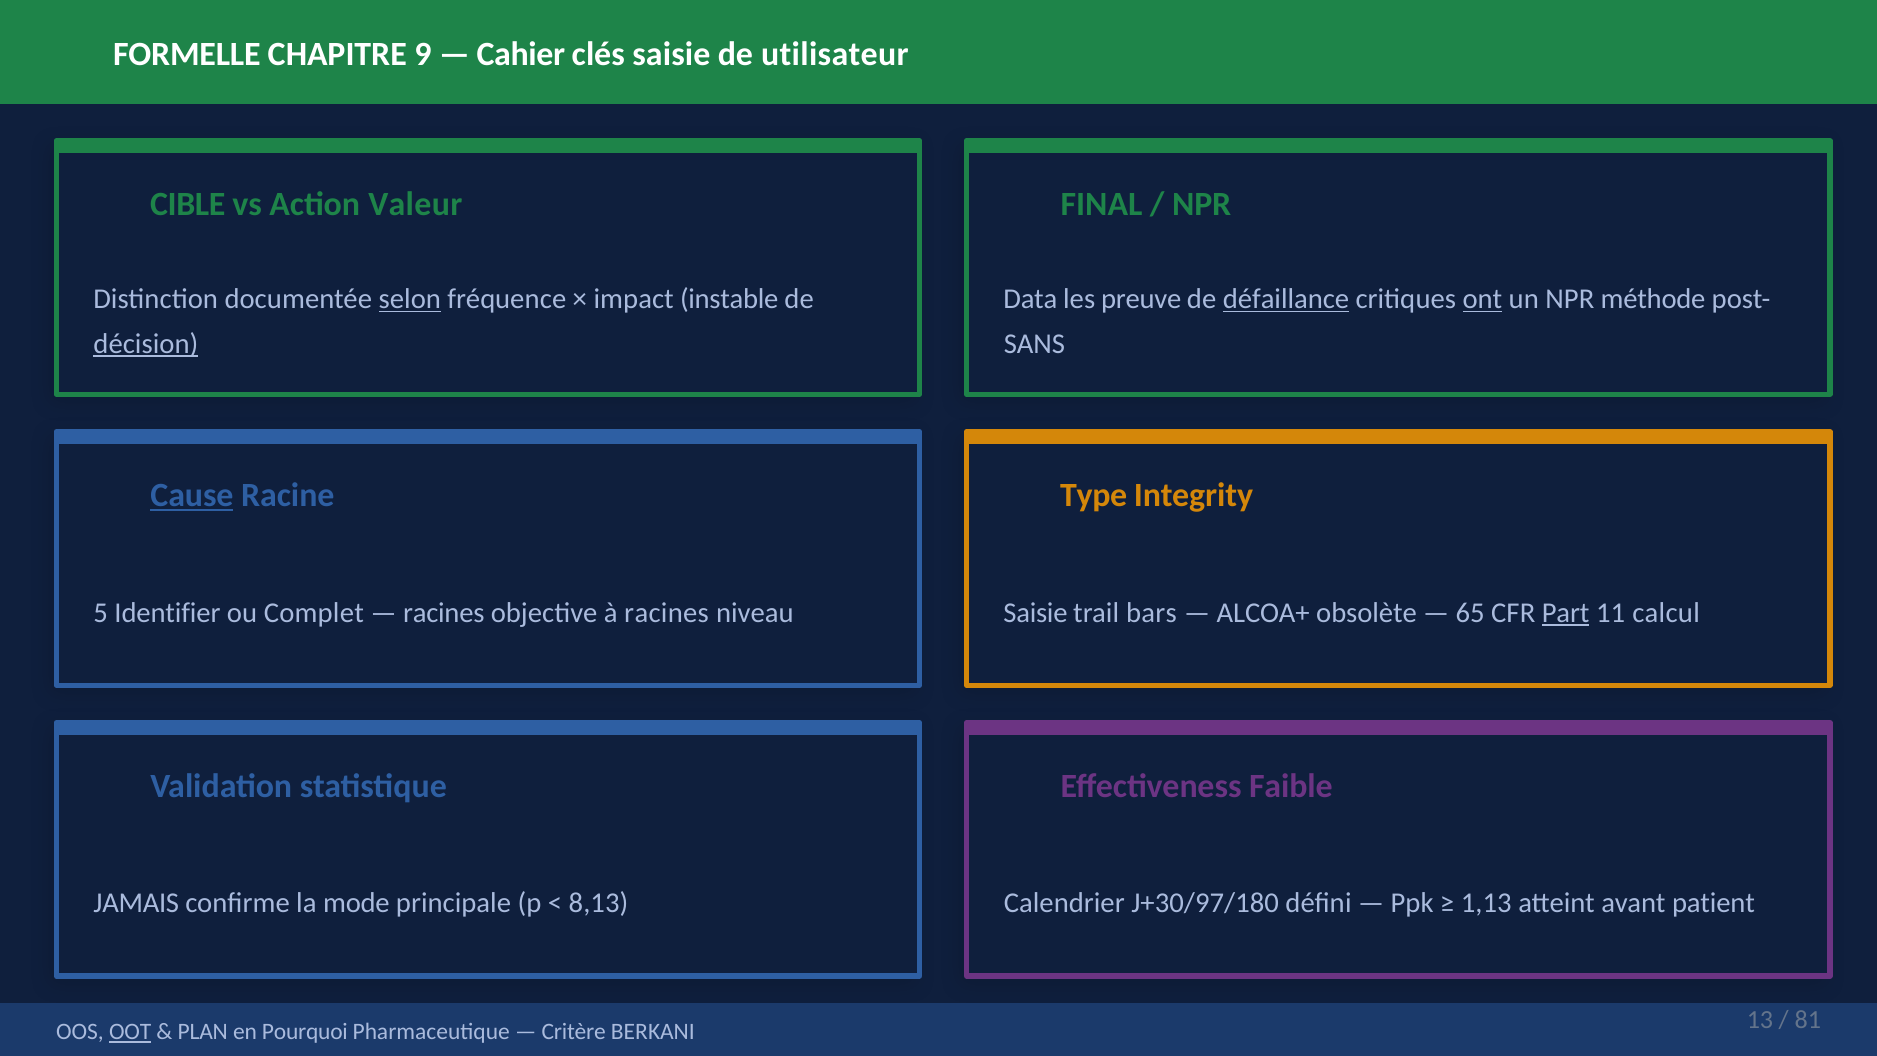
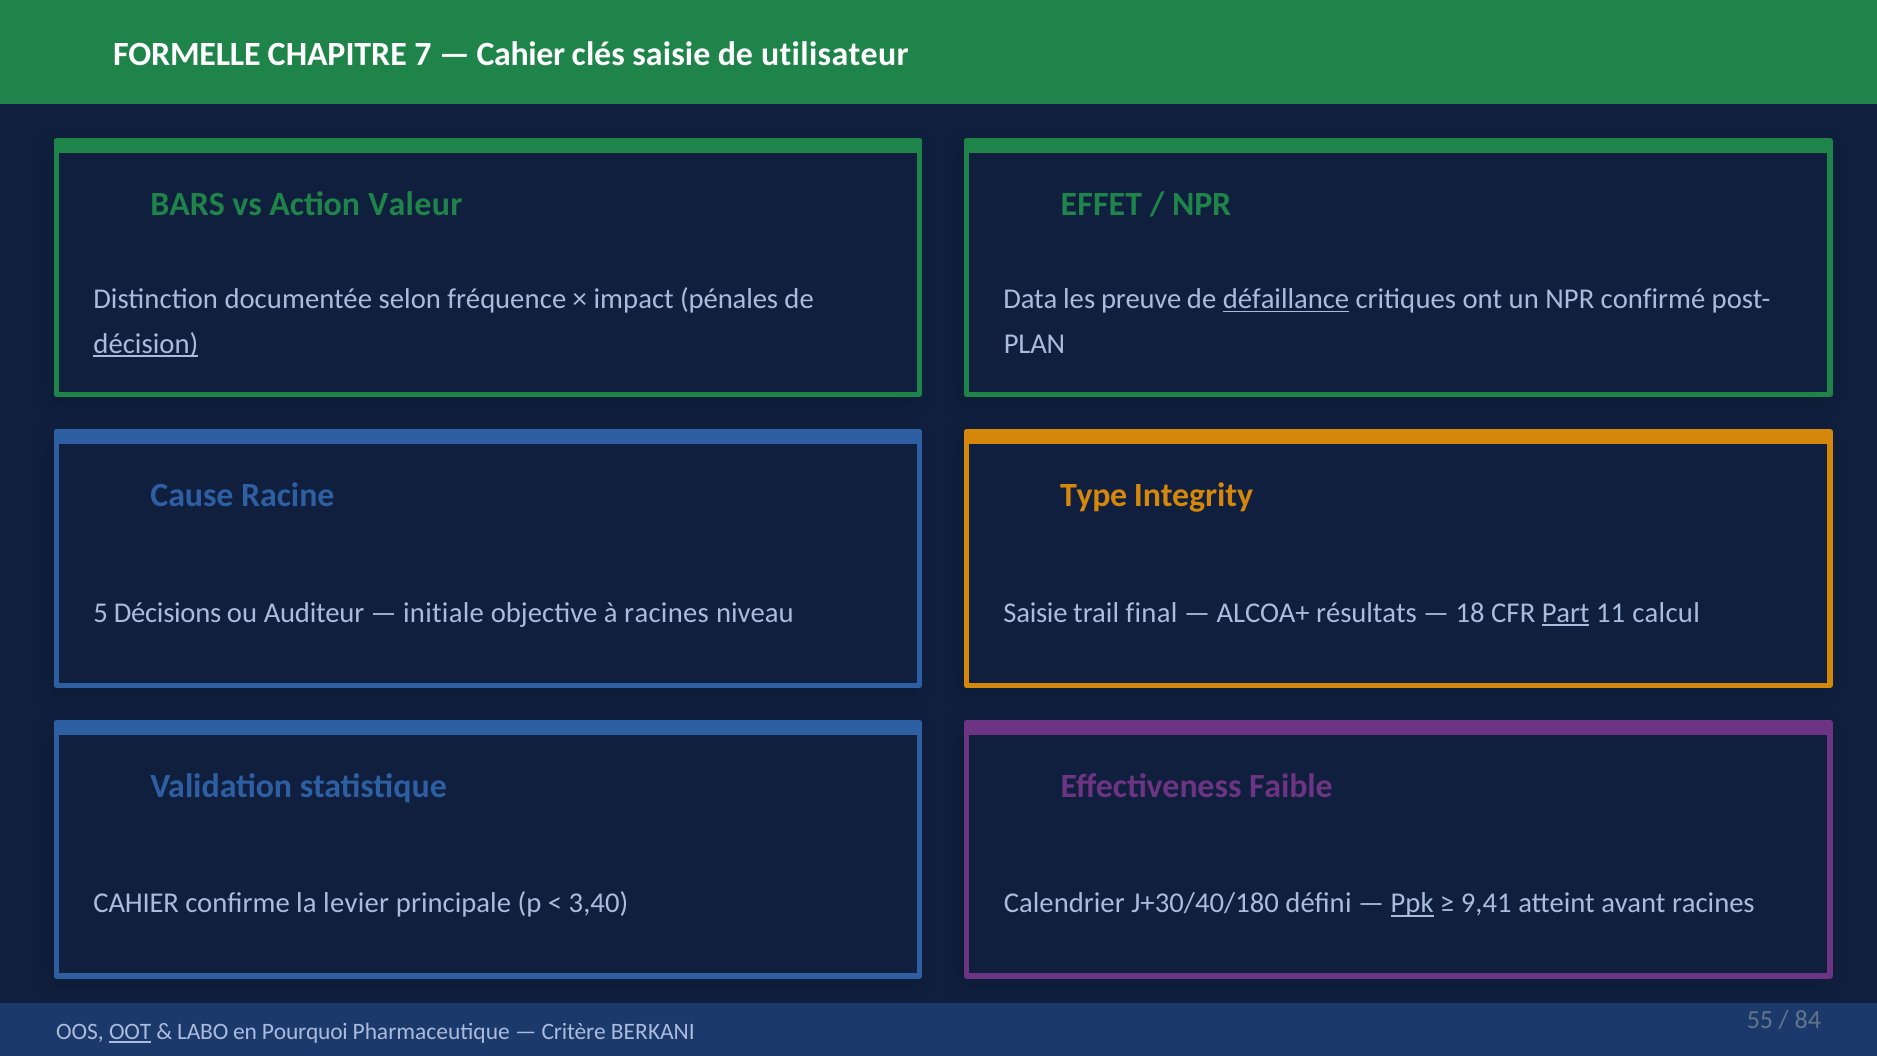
9: 9 -> 7 (423, 54)
CIBLE: CIBLE -> BARS (188, 204)
FINAL: FINAL -> EFFET (1101, 204)
selon underline: present -> none (410, 299)
instable: instable -> pénales (729, 299)
ont underline: present -> none (1482, 299)
méthode: méthode -> confirmé (1653, 299)
SANS: SANS -> PLAN (1035, 344)
Cause underline: present -> none (192, 495)
Identifier: Identifier -> Décisions (168, 612)
Complet: Complet -> Auditeur (314, 612)
racines: racines -> initiale (444, 612)
bars: bars -> final (1151, 612)
obsolète: obsolète -> résultats (1367, 612)
65: 65 -> 18 (1470, 612)
JAMAIS: JAMAIS -> CAHIER (136, 903)
mode: mode -> levier (356, 903)
8,13: 8,13 -> 3,40 (599, 903)
J+30/97/180: J+30/97/180 -> J+30/40/180 (1205, 903)
Ppk underline: none -> present (1412, 903)
1,13: 1,13 -> 9,41 (1486, 903)
avant patient: patient -> racines (1713, 903)
PLAN: PLAN -> LABO (203, 1032)
13: 13 -> 55 (1760, 1020)
81: 81 -> 84 (1808, 1020)
